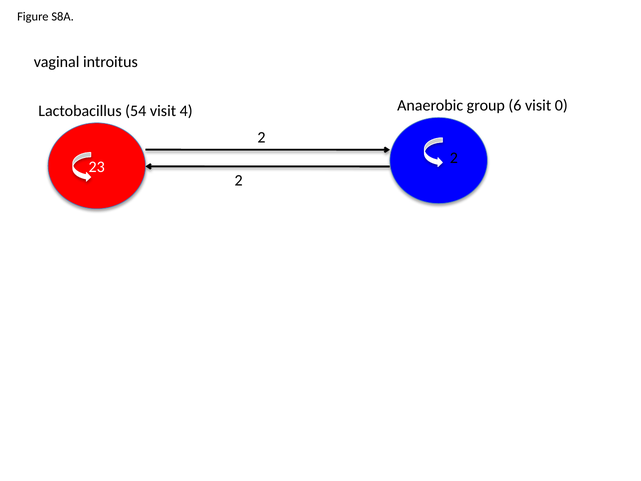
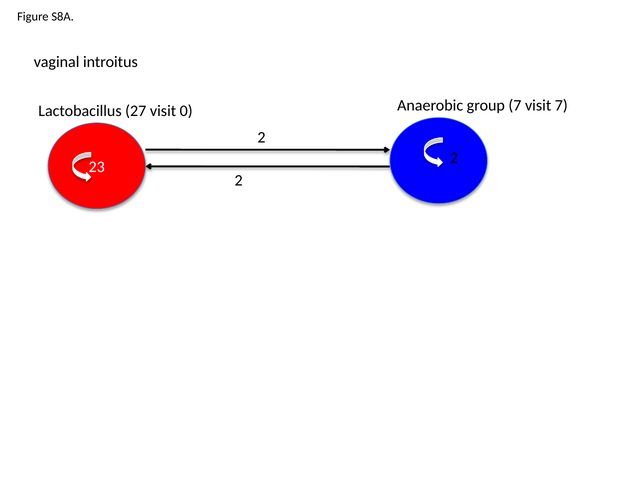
54: 54 -> 27 (136, 111)
4: 4 -> 0 (186, 111)
group 6: 6 -> 7 (515, 105)
visit 0: 0 -> 7 (561, 105)
